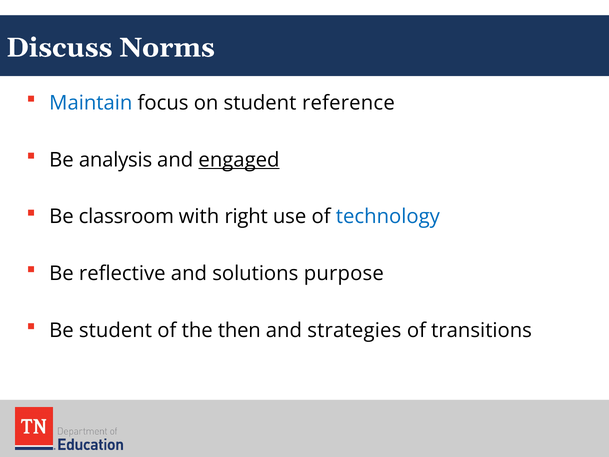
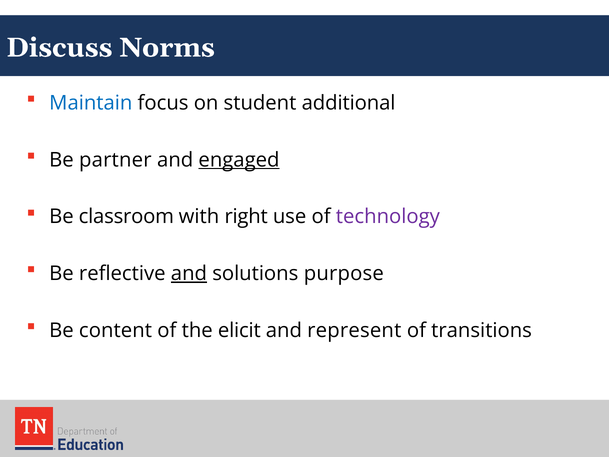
reference: reference -> additional (349, 103)
analysis: analysis -> partner (115, 160)
technology colour: blue -> purple (388, 217)
and underline: none -> present (189, 273)
Be student: student -> content (116, 330)
then: then -> elicit (239, 330)
strategies: strategies -> represent (354, 330)
